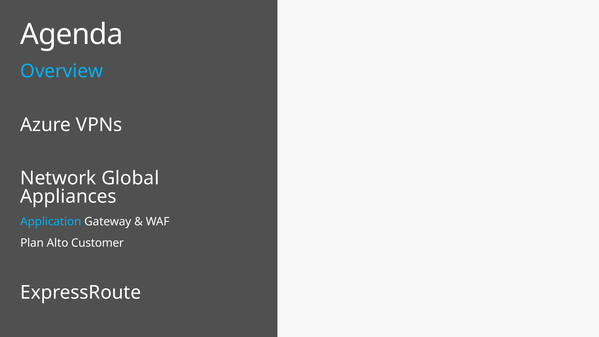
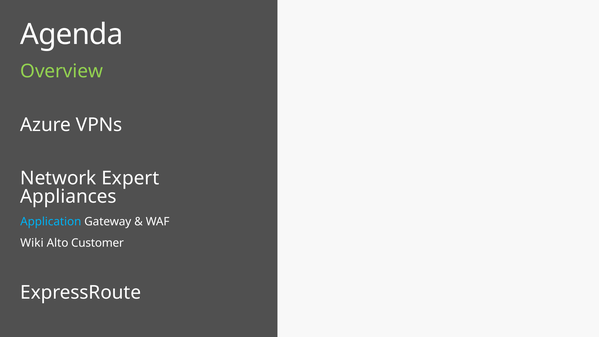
Overview colour: light blue -> light green (62, 71)
Global: Global -> Expert (130, 178)
Plan: Plan -> Wiki (32, 243)
